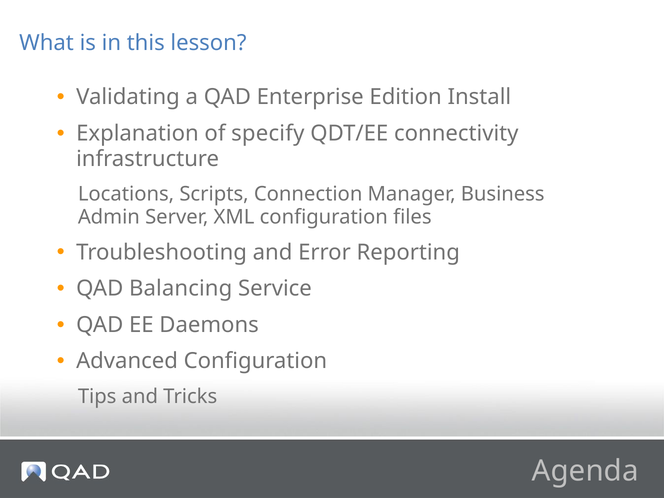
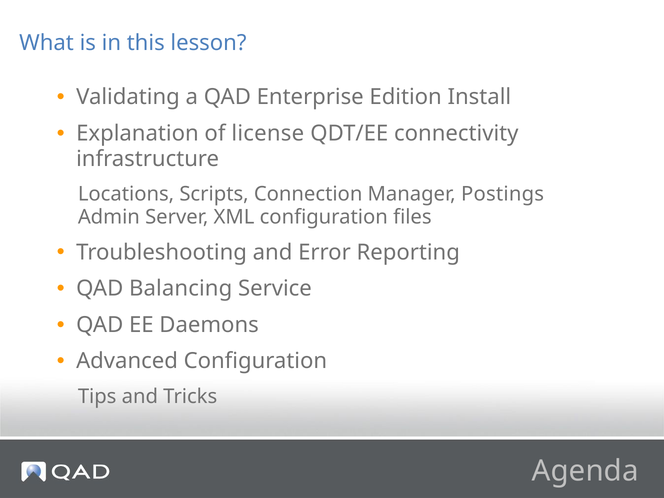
specify: specify -> license (268, 133)
Business: Business -> Postings (503, 194)
